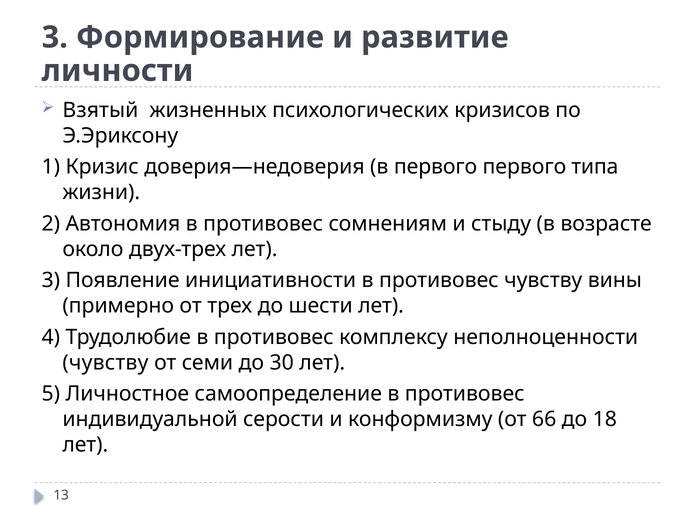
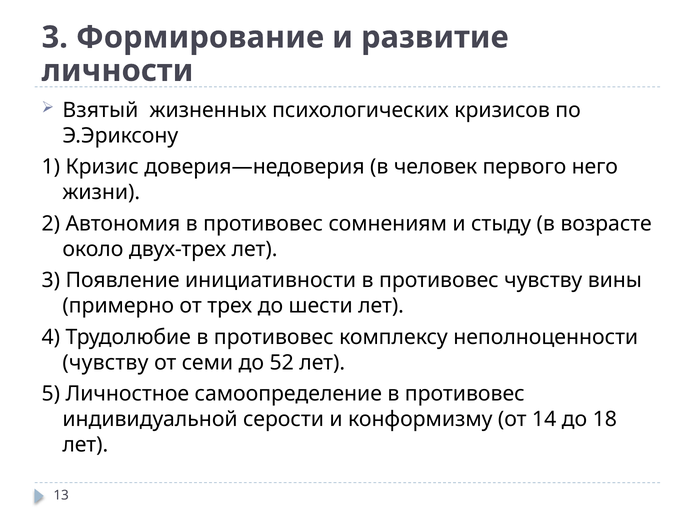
в первого: первого -> человек (436, 167)
типа: типа -> него (595, 167)
30: 30 -> 52 (282, 363)
66: 66 -> 14 (544, 420)
